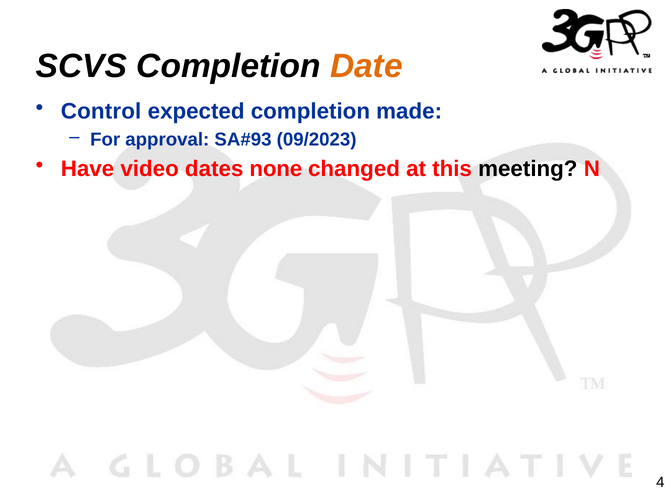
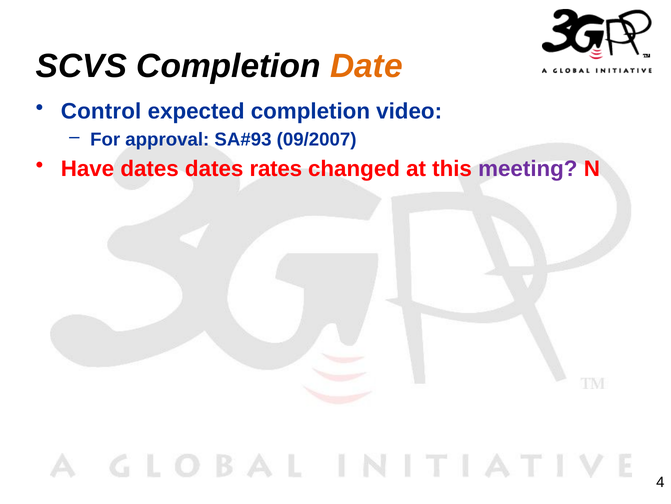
made: made -> video (409, 111)
09/2023: 09/2023 -> 09/2007 (317, 139)
Have video: video -> dates (150, 169)
none: none -> rates (276, 169)
meeting colour: black -> purple (528, 169)
